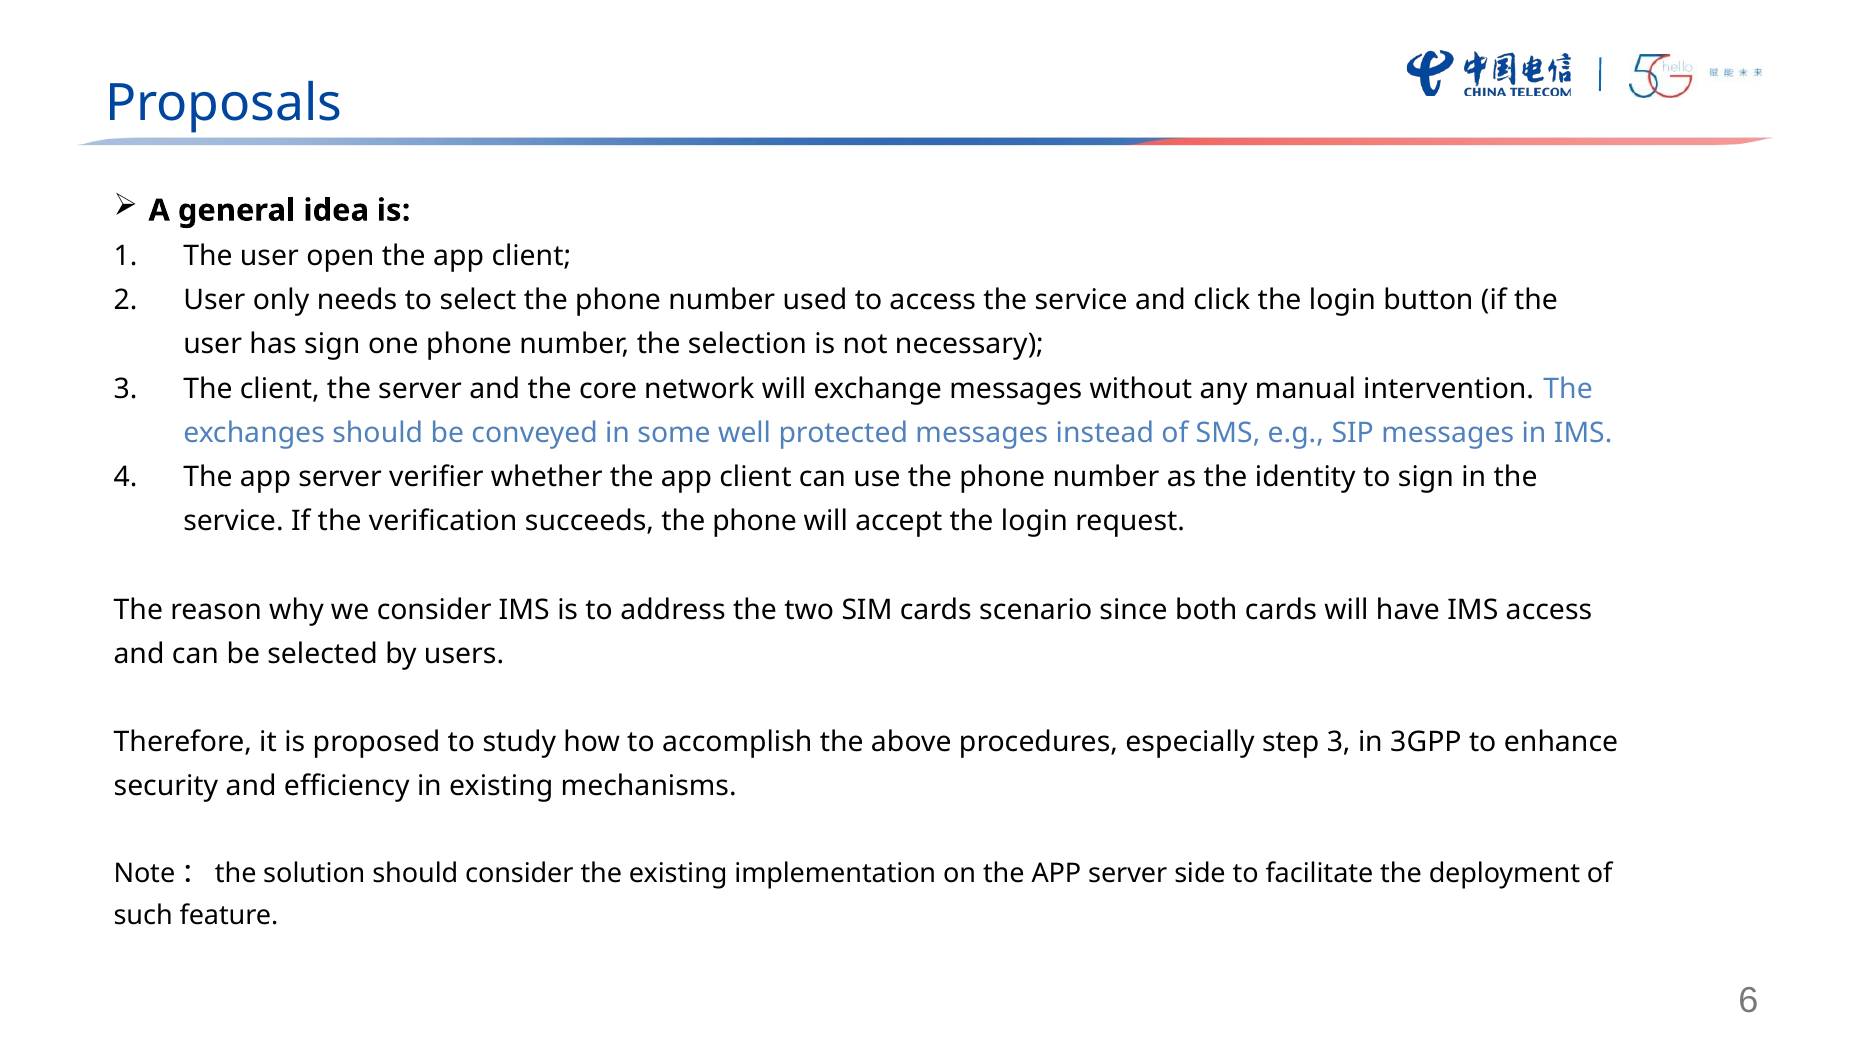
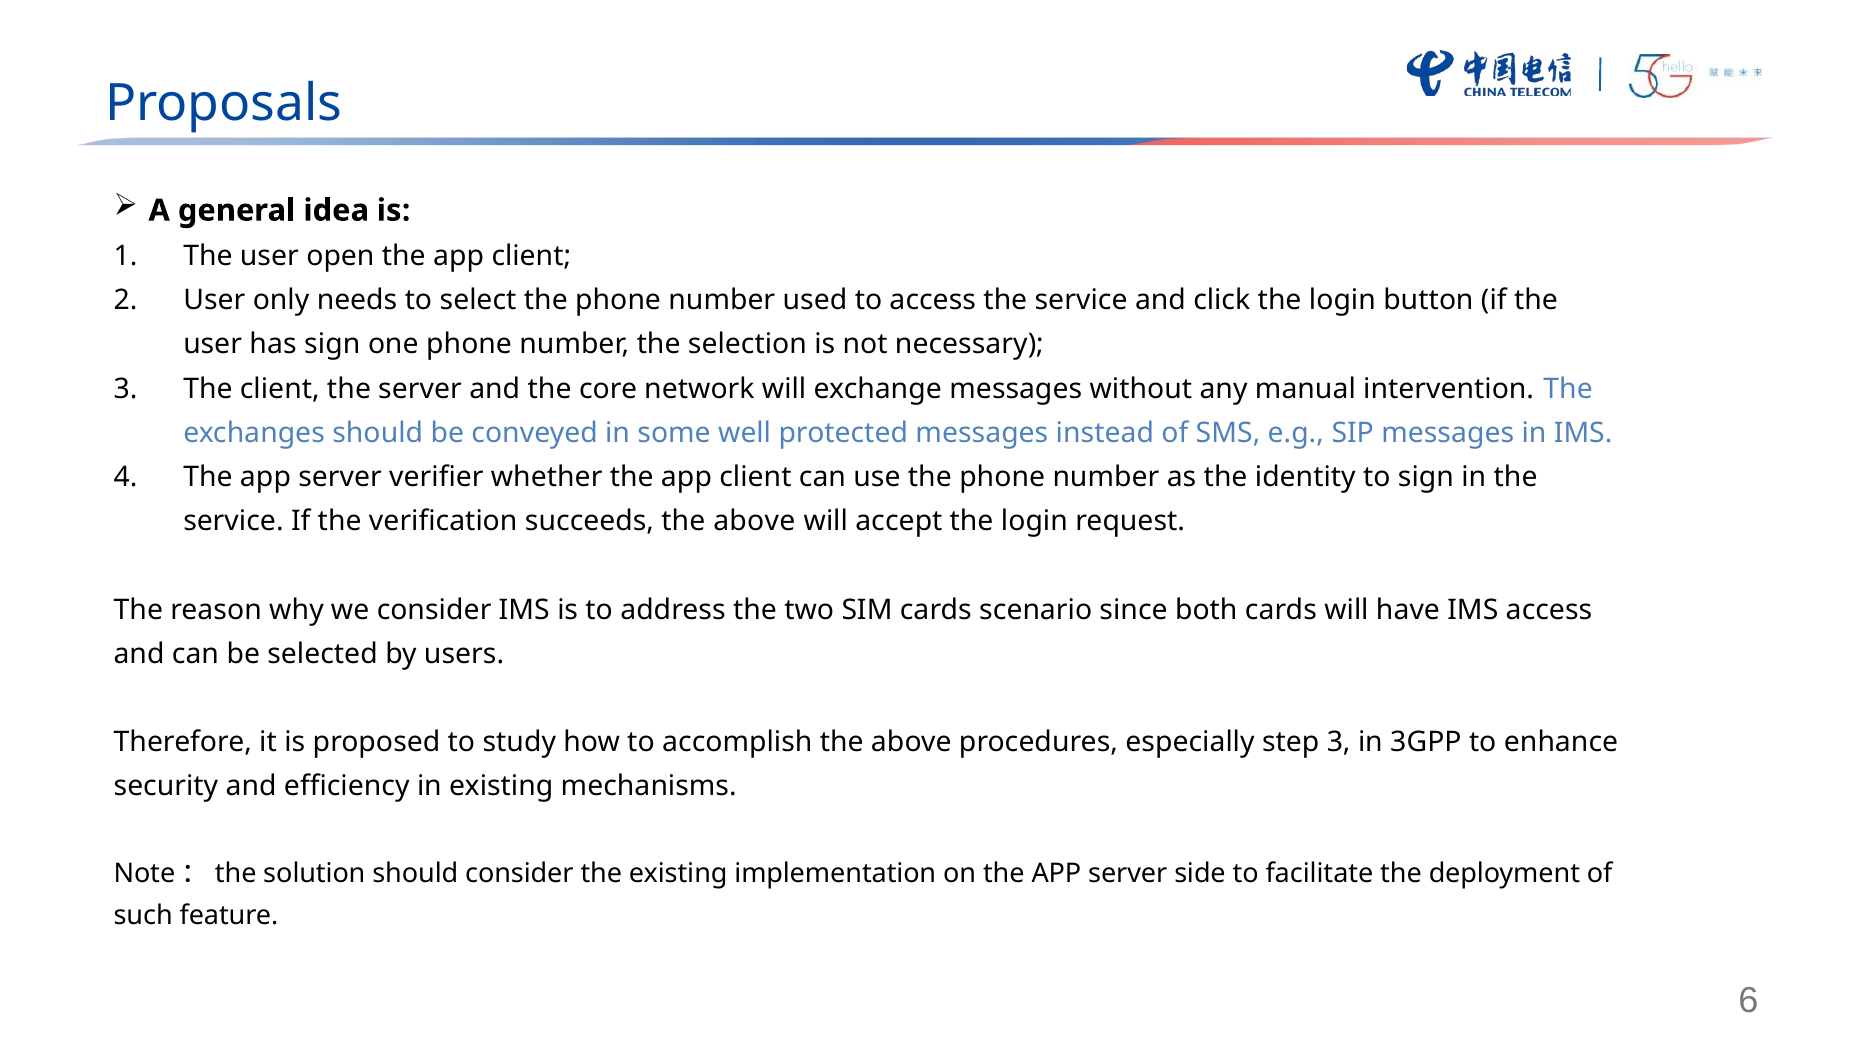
succeeds the phone: phone -> above (754, 521)
